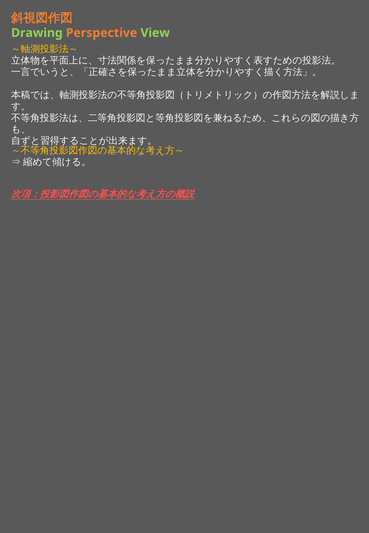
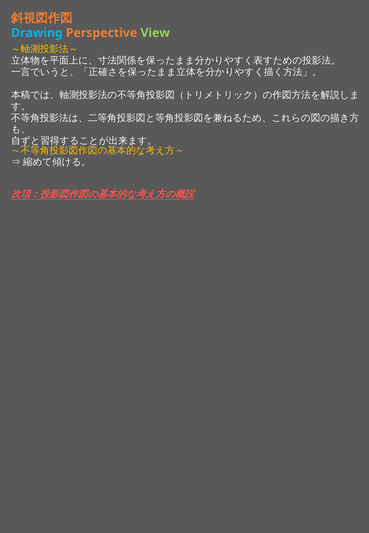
Drawing colour: light green -> light blue (37, 33)
